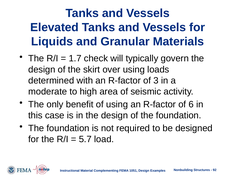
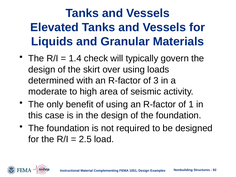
1.7: 1.7 -> 1.4 (75, 58)
6: 6 -> 1 (191, 104)
5.7: 5.7 -> 2.5 (85, 139)
